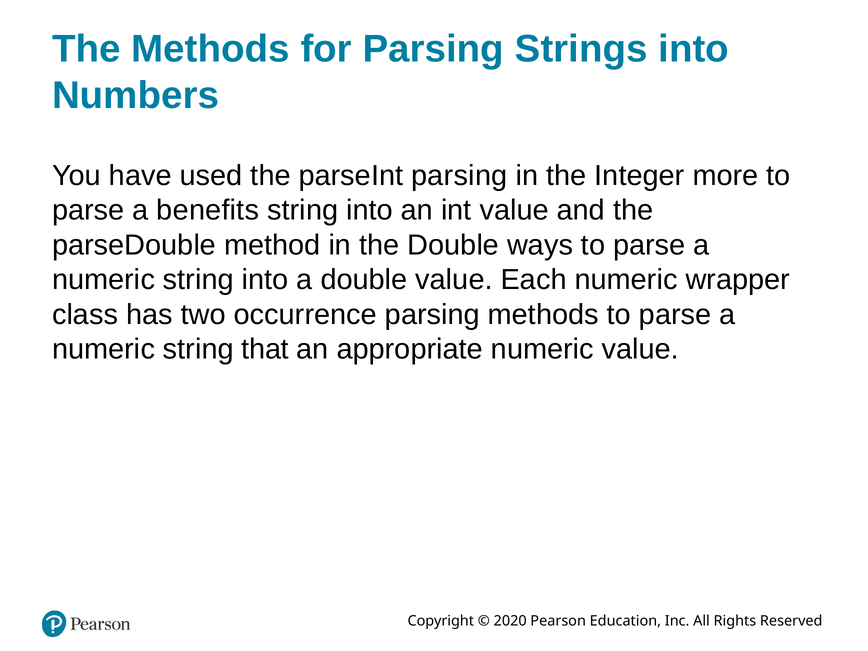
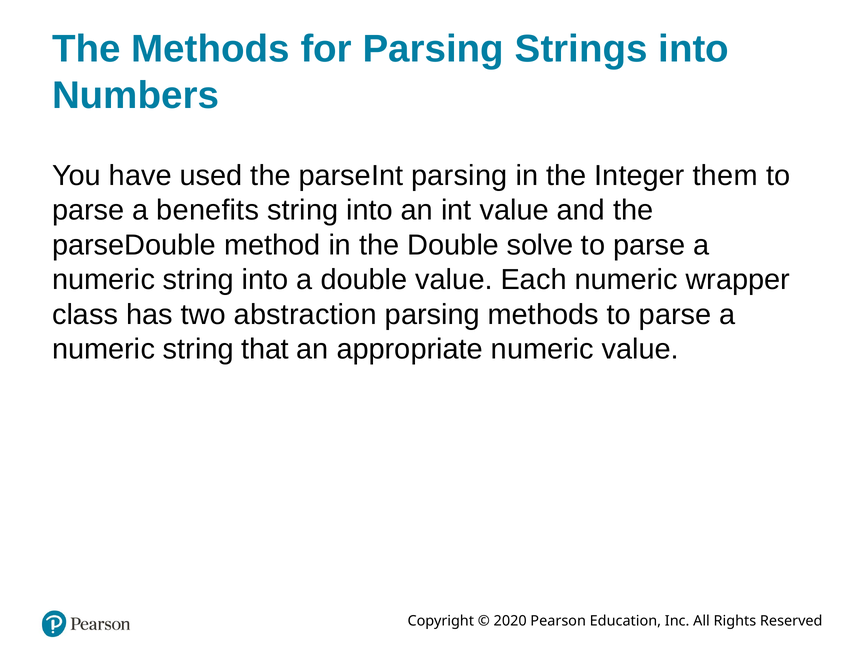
more: more -> them (725, 176)
ways: ways -> solve (540, 245)
occurrence: occurrence -> abstraction (305, 315)
